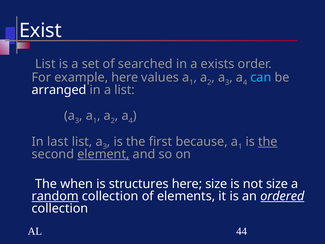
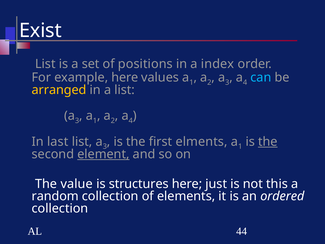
searched: searched -> positions (145, 64)
exists: exists -> index (218, 64)
arranged colour: white -> yellow (59, 90)
because: because -> elments (202, 142)
when: when -> value (77, 184)
here size: size -> just (216, 184)
not size: size -> this (277, 184)
random underline: present -> none (55, 196)
ordered underline: present -> none (282, 196)
